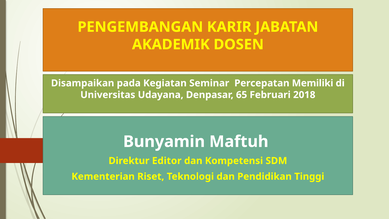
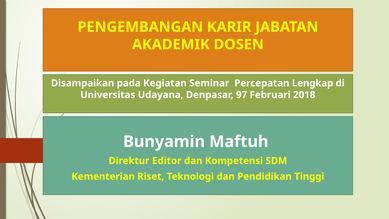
Memiliki: Memiliki -> Lengkap (313, 83)
65: 65 -> 97 (242, 95)
